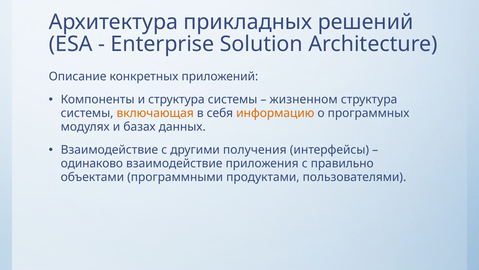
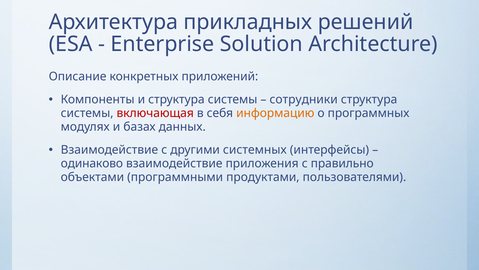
жизненном: жизненном -> сотрудники (304, 99)
включающая colour: orange -> red (155, 113)
получения: получения -> системных (255, 149)
